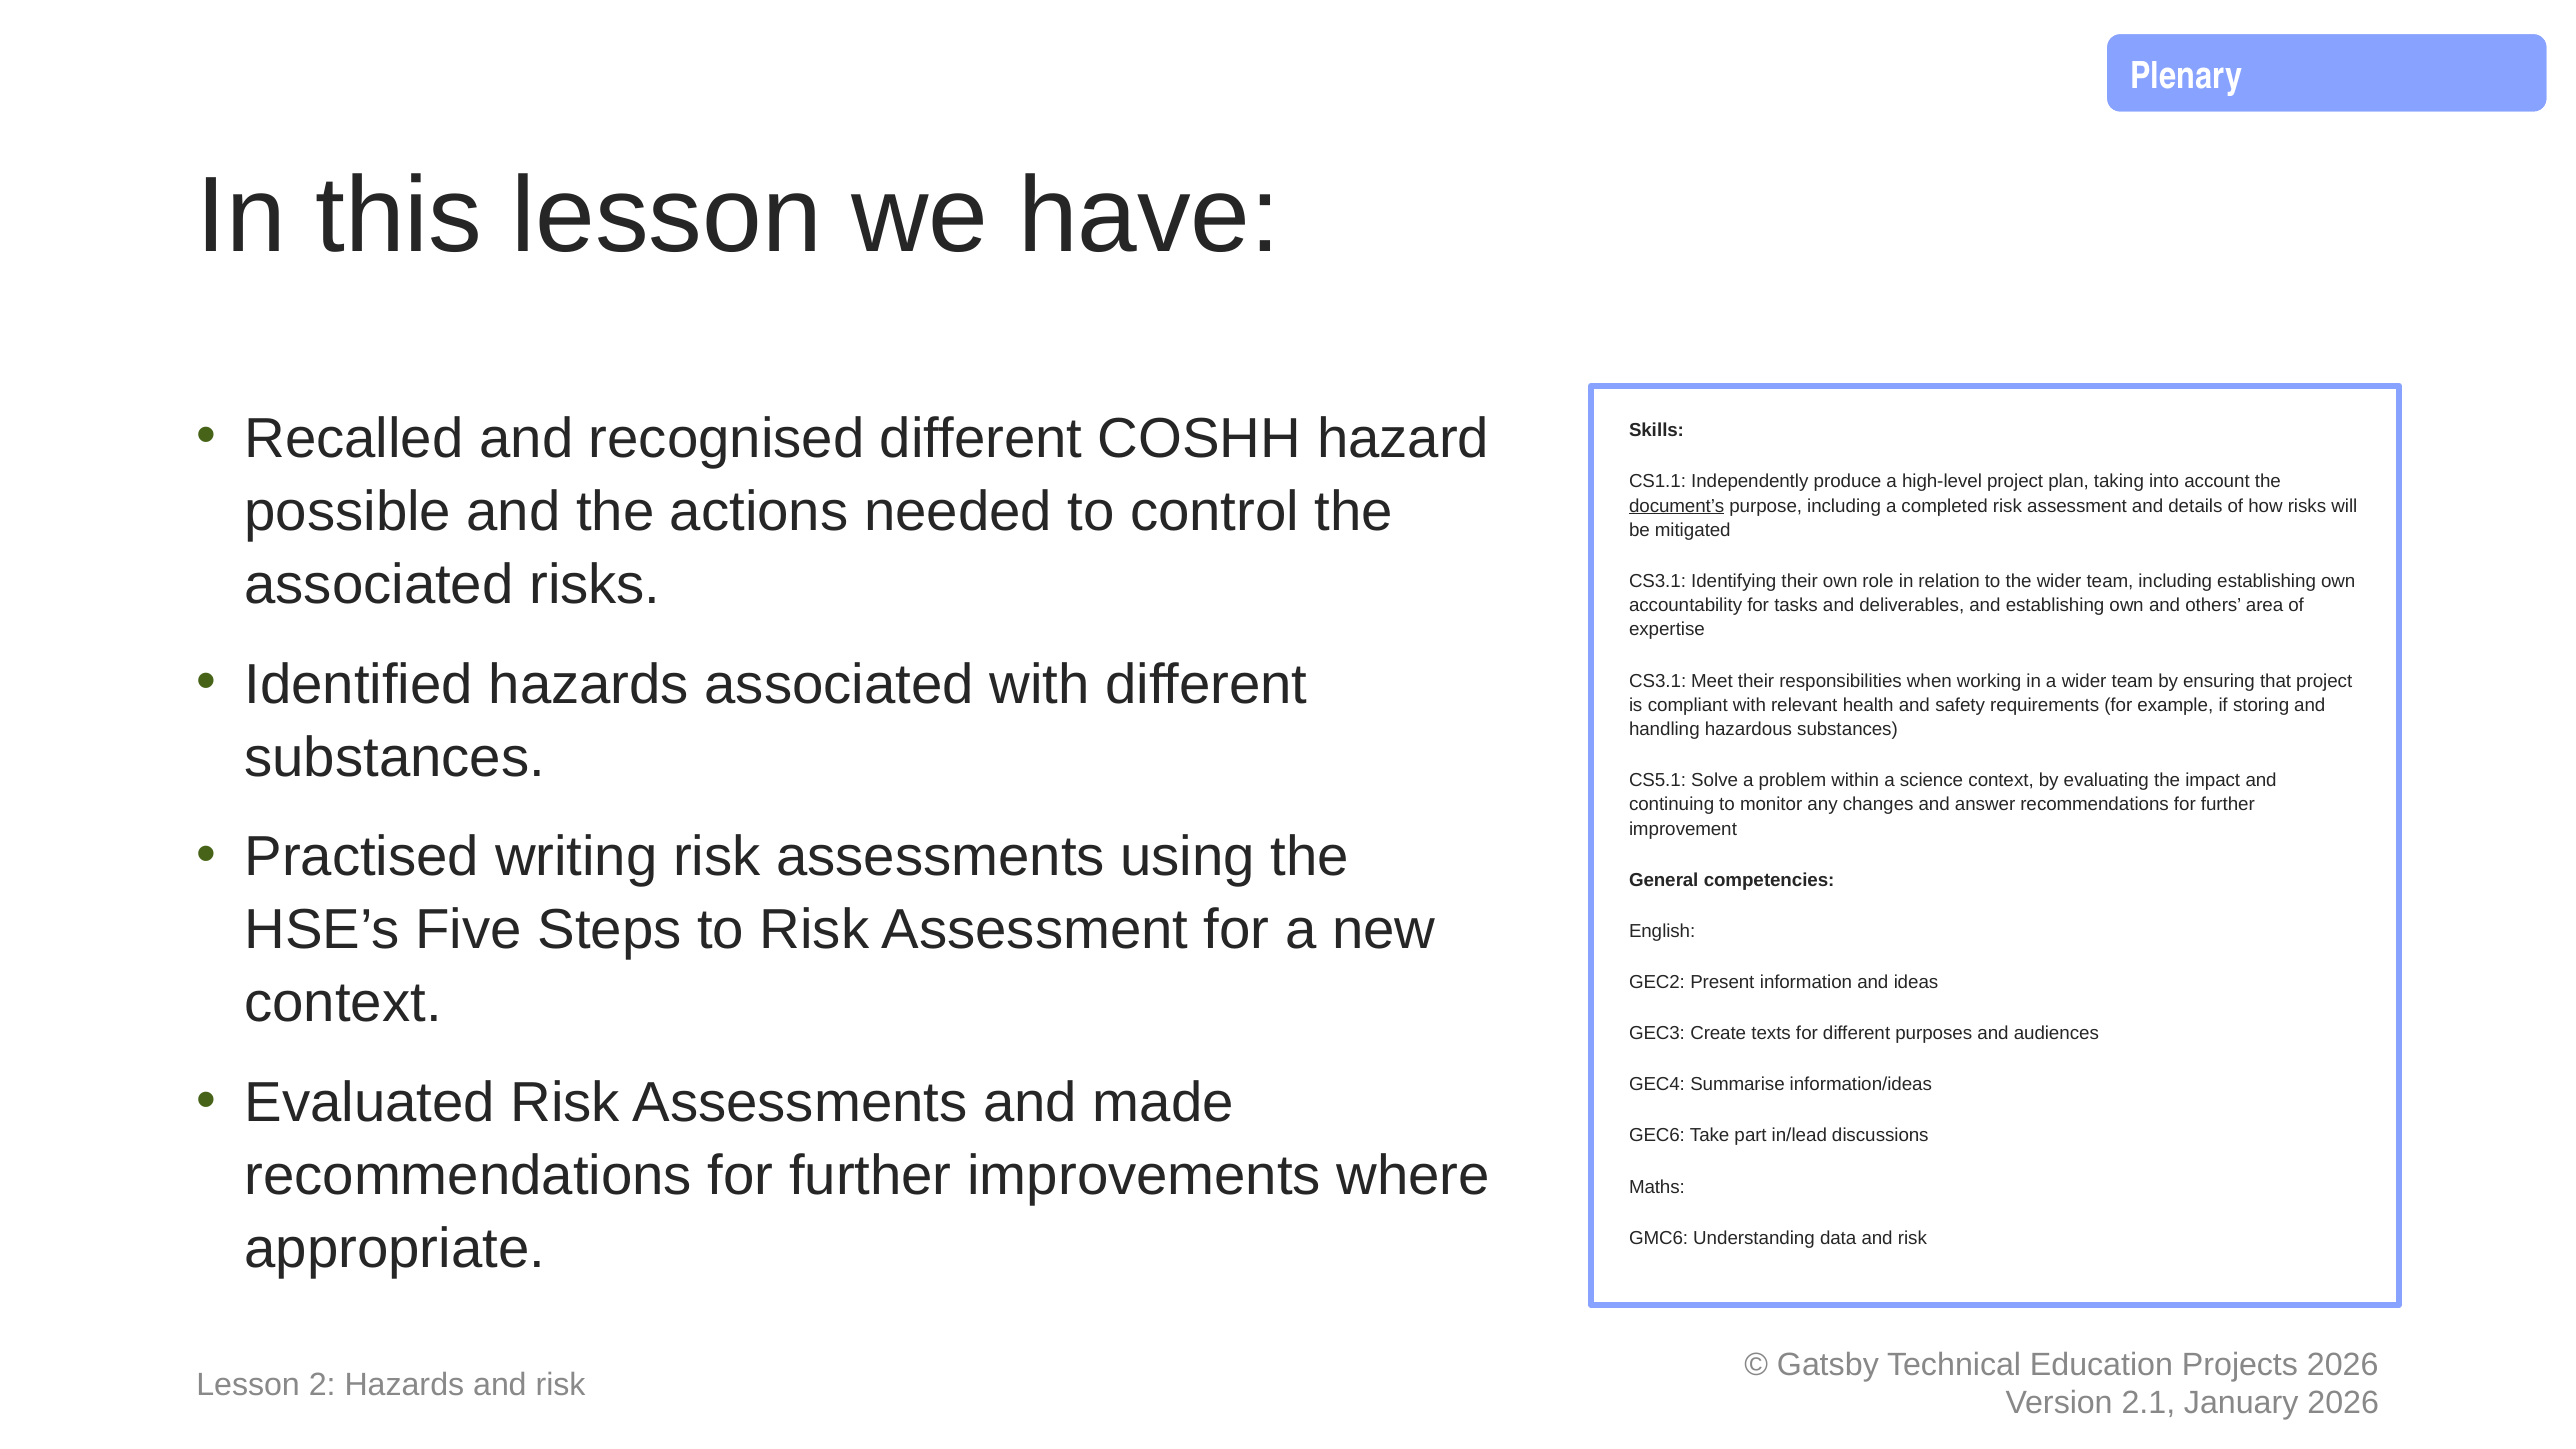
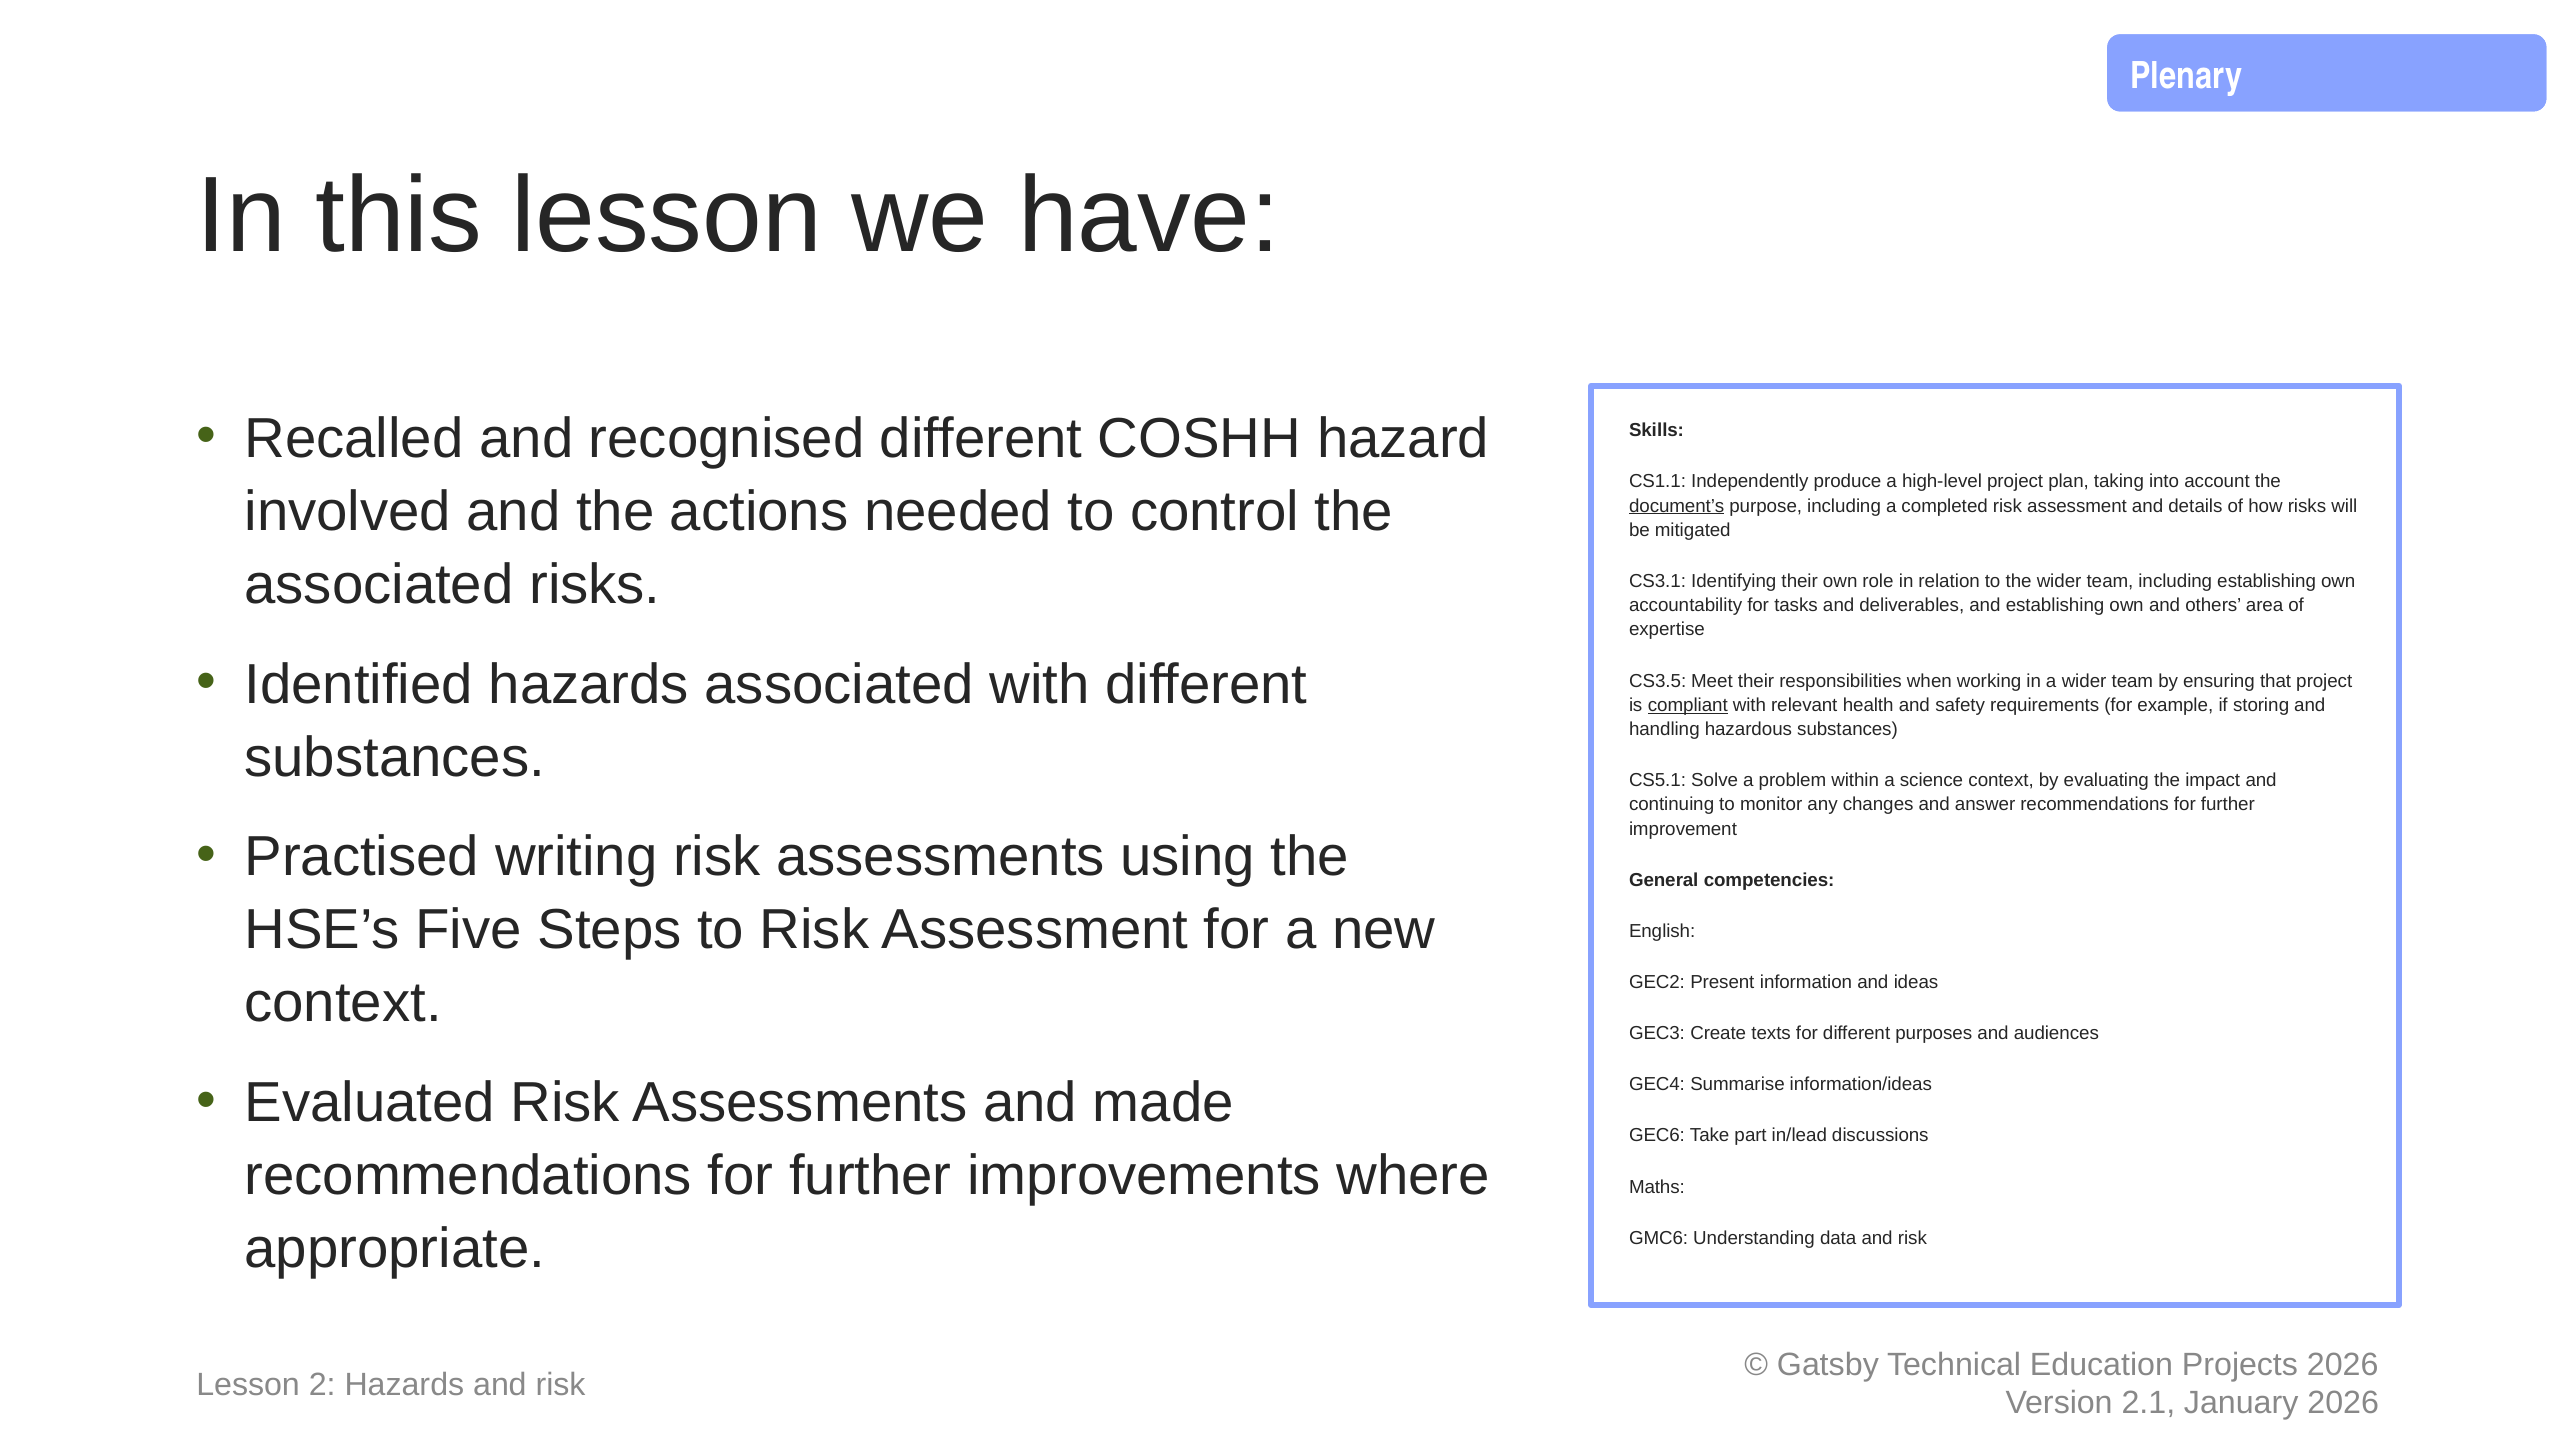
possible: possible -> involved (348, 512)
CS3.1: CS3.1 -> CS3.5 (1658, 681)
compliant underline: none -> present (1688, 705)
